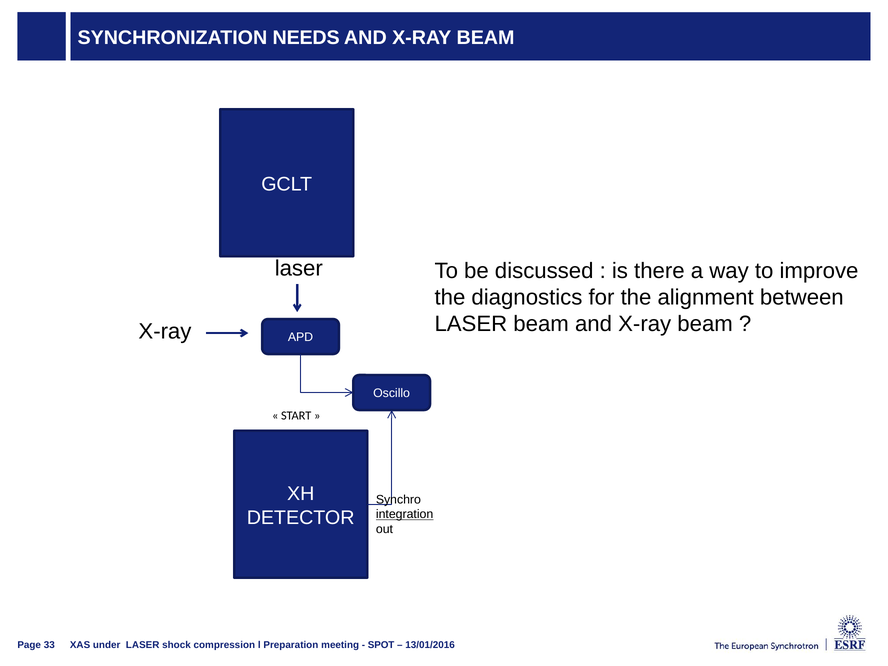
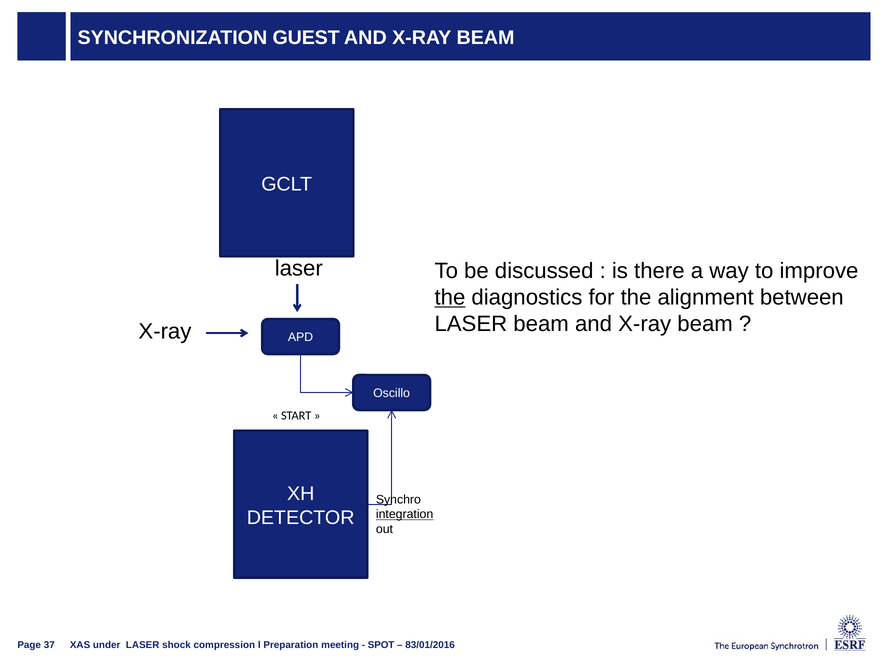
NEEDS: NEEDS -> GUEST (306, 38)
the underline: none -> present (450, 297)
33: 33 -> 37 (49, 645)
13/01/2016: 13/01/2016 -> 83/01/2016 (430, 645)
